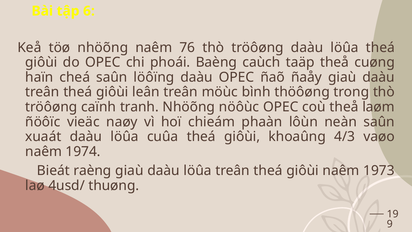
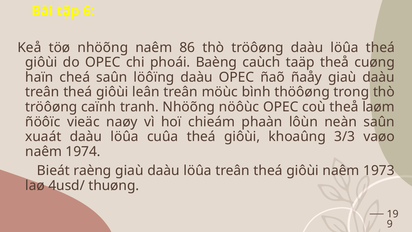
76: 76 -> 86 (187, 47)
4/3: 4/3 -> 3/3 (345, 137)
